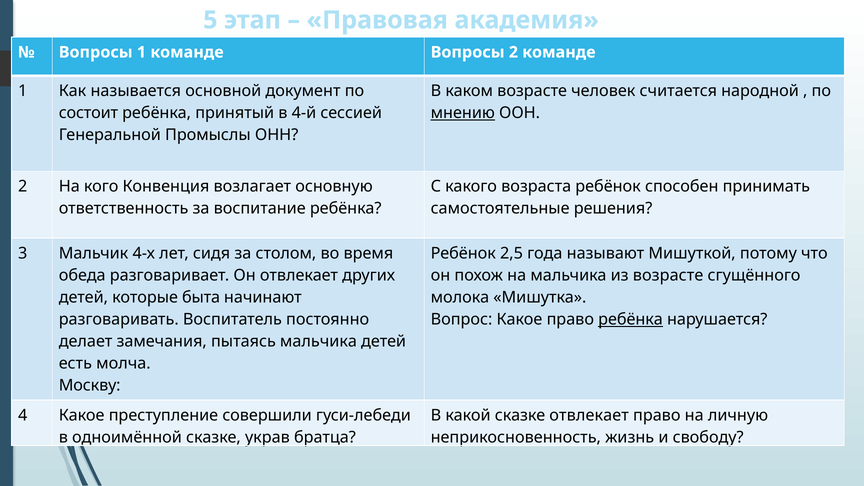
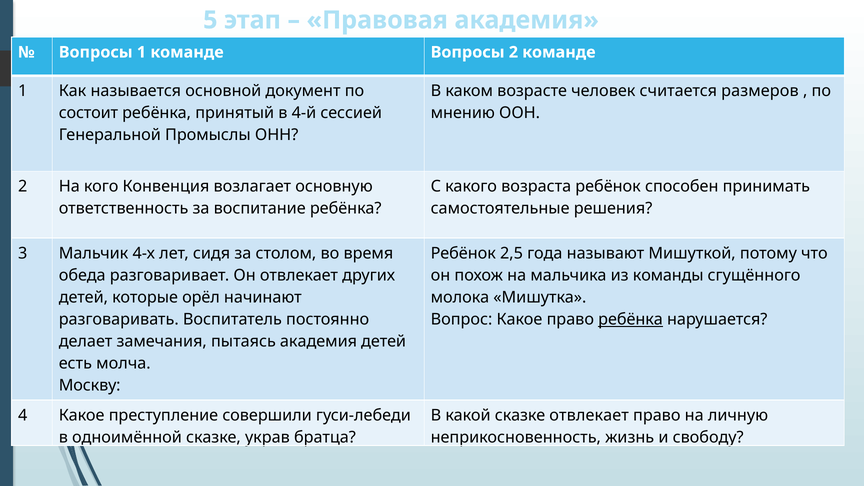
народной: народной -> размеров (760, 91)
мнению underline: present -> none (463, 113)
из возрасте: возрасте -> команды (668, 275)
быта: быта -> орёл (201, 297)
пытаясь мальчика: мальчика -> академия (318, 341)
